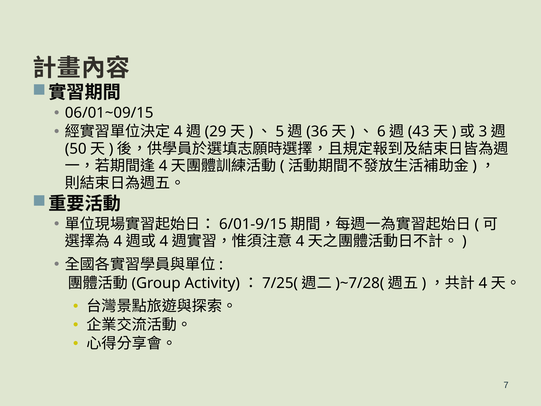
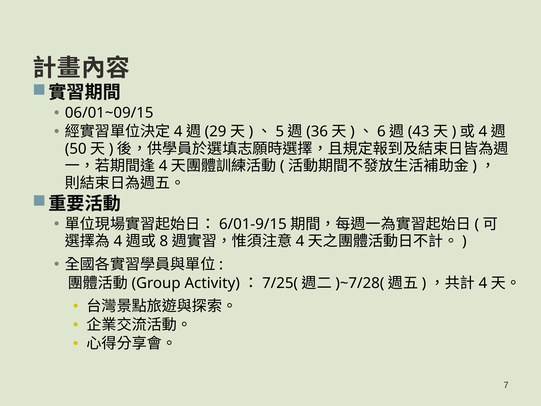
3: 3 -> 4 (483, 132)
4: 4 -> 8 (164, 241)
